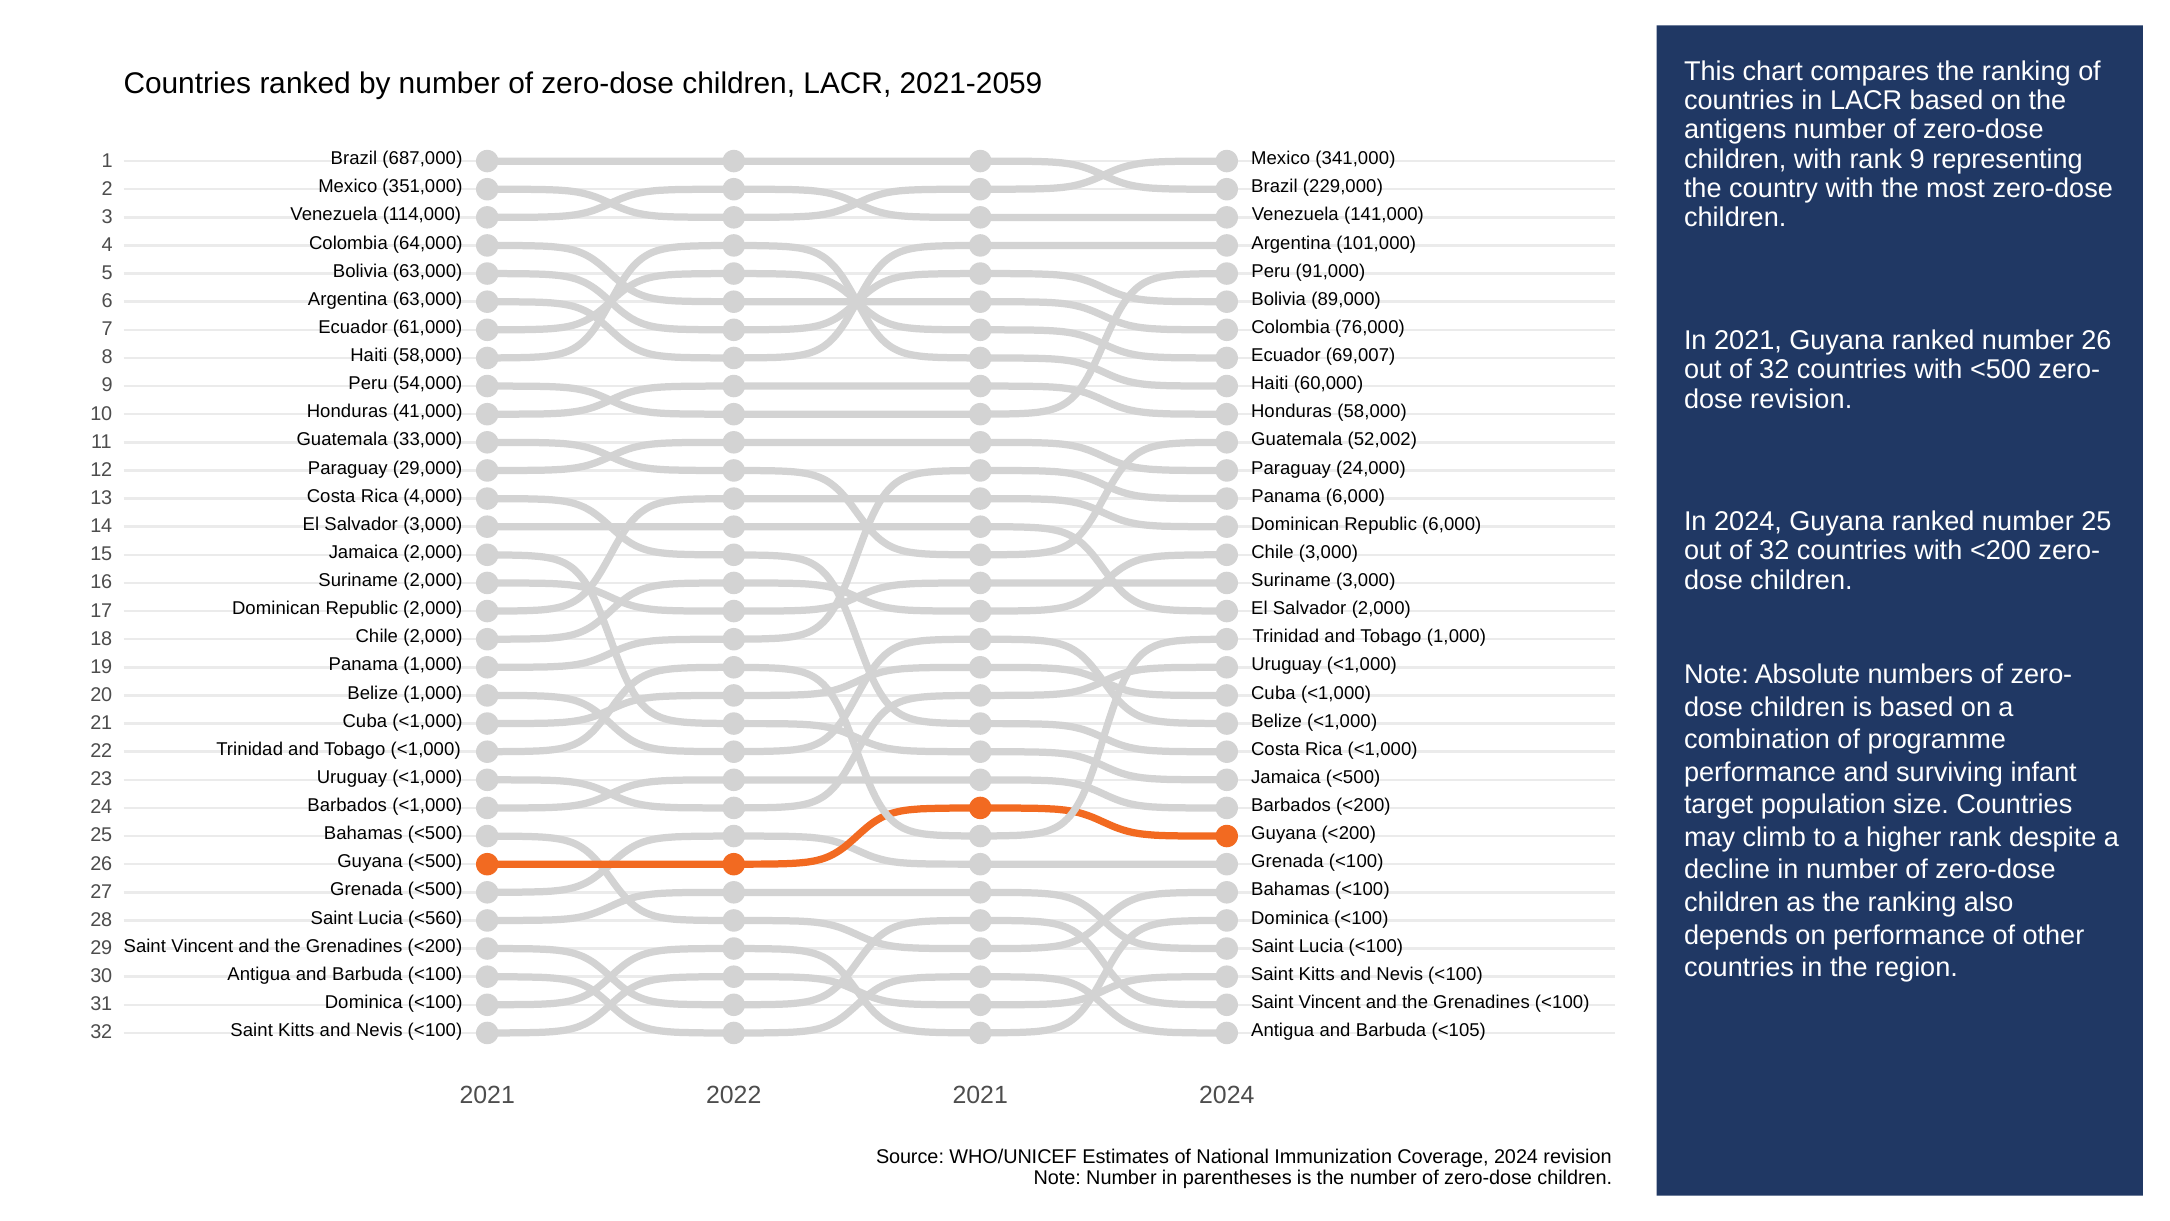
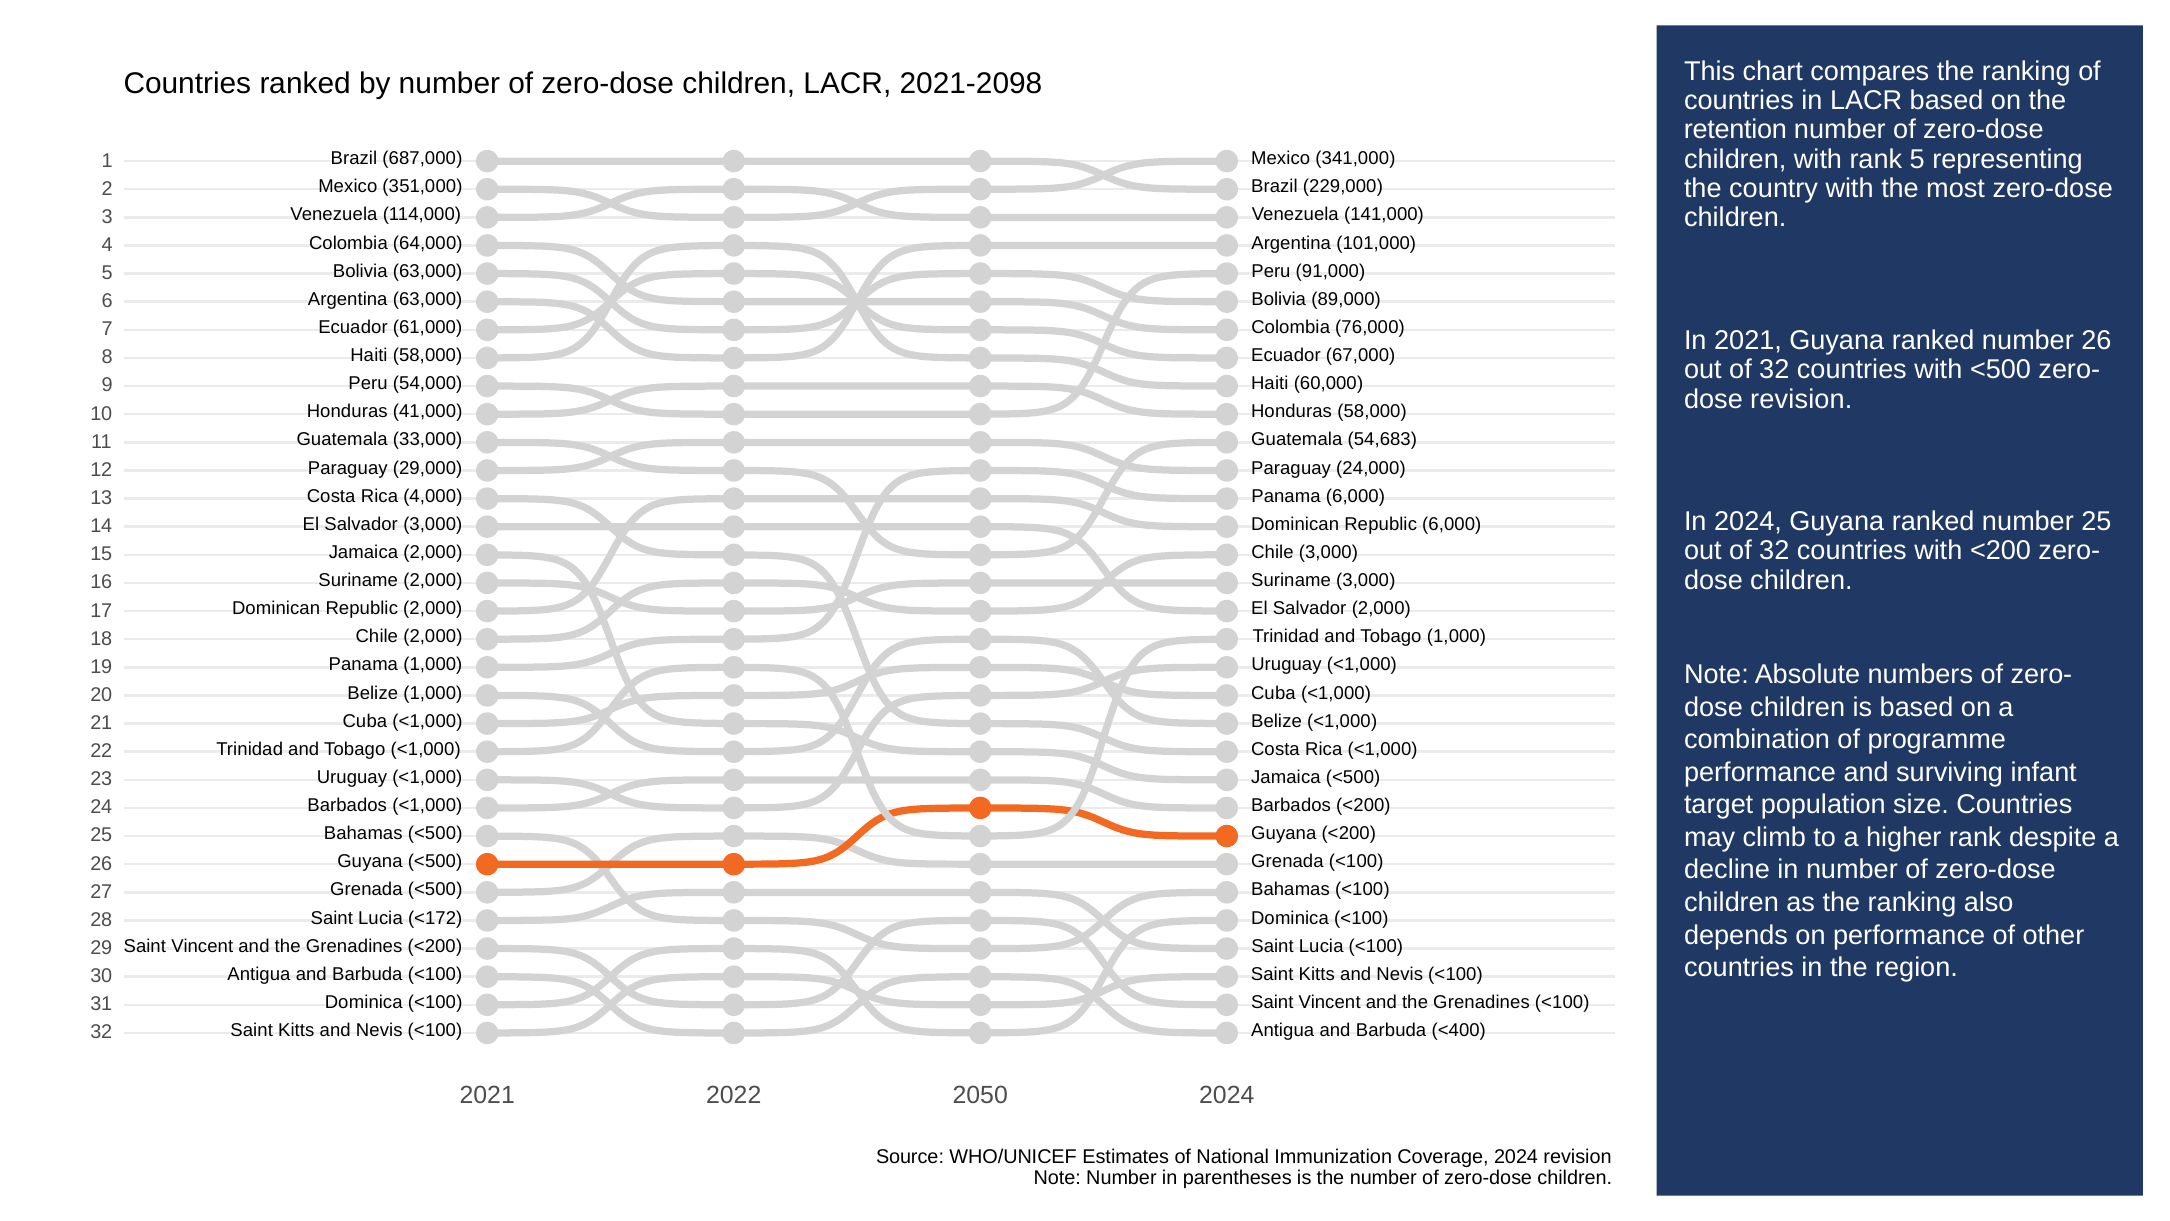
2021-2059: 2021-2059 -> 2021-2098 (971, 84)
antigens: antigens -> retention (1735, 130)
rank 9: 9 -> 5 (1917, 159)
69,007: 69,007 -> 67,000 (1361, 355)
52,002: 52,002 -> 54,683 (1382, 440)
<560: <560 -> <172 (435, 918)
<105: <105 -> <400 (1459, 1030)
2022 2021: 2021 -> 2050 (980, 1095)
